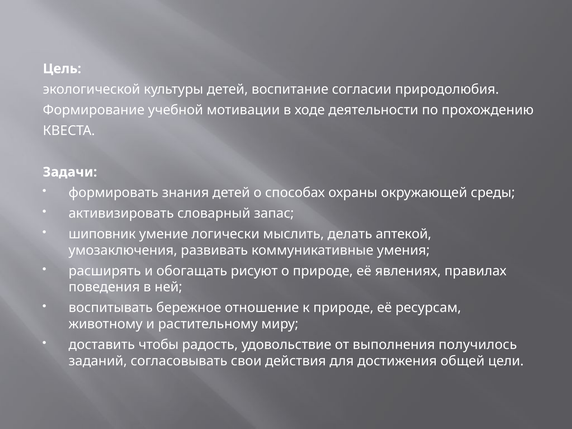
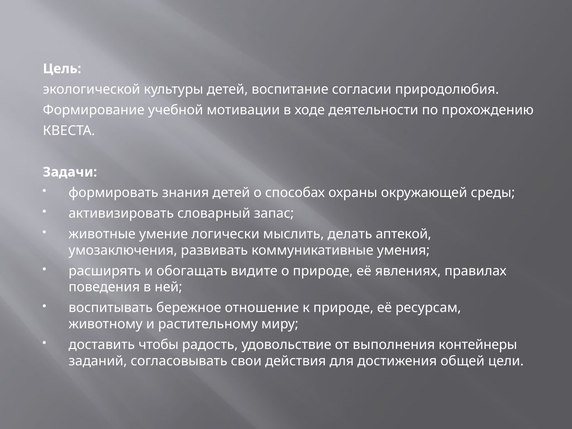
шиповник: шиповник -> животные (102, 234)
рисуют: рисуют -> видите (254, 271)
получилось: получилось -> контейнеры (478, 345)
